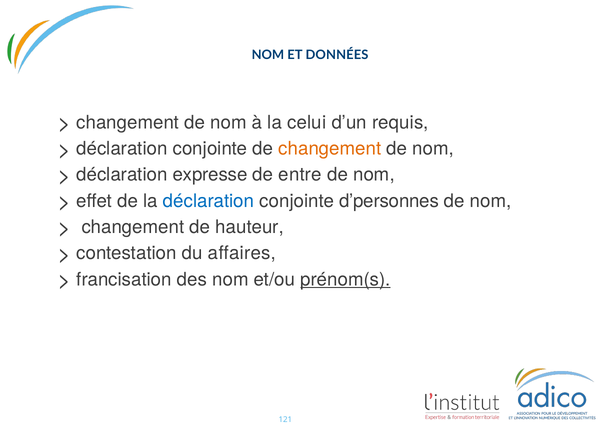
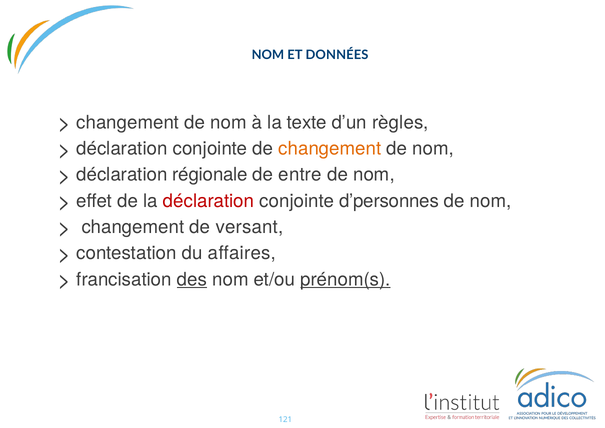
celui: celui -> texte (307, 122)
requis: requis -> règles (400, 122)
expresse: expresse -> régionale (210, 175)
déclaration colour: blue -> red (209, 201)
hauteur: hauteur -> versant (250, 227)
des underline: none -> present (192, 279)
